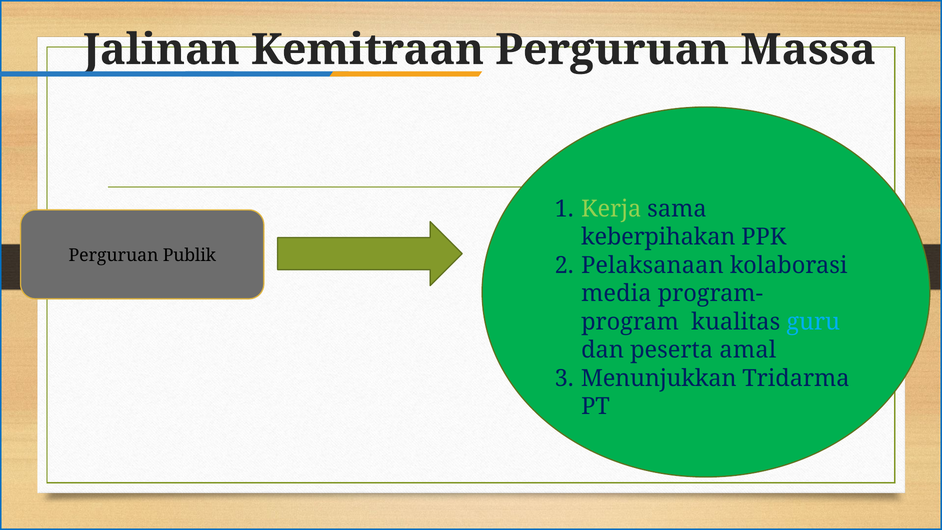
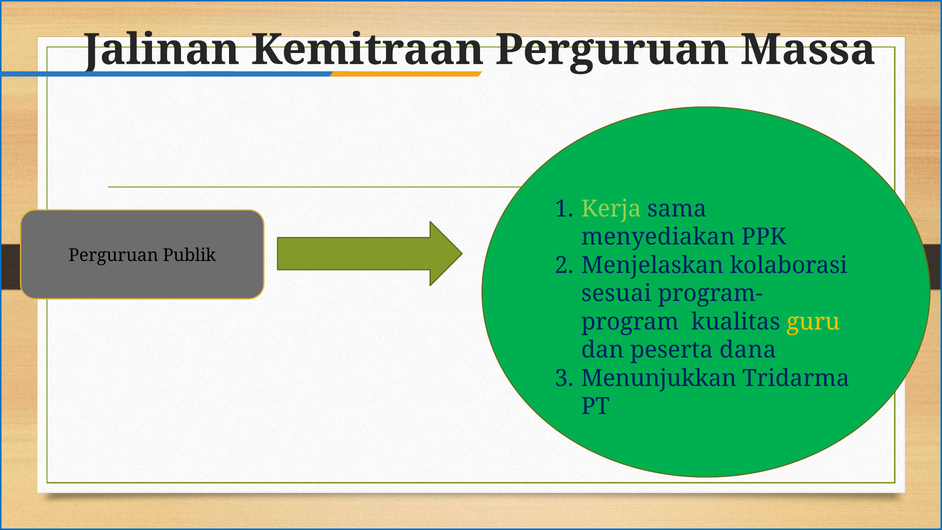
keberpihakan: keberpihakan -> menyediakan (658, 237)
Pelaksanaan: Pelaksanaan -> Menjelaskan (652, 265)
media: media -> sesuai (616, 294)
guru colour: light blue -> yellow (813, 322)
amal: amal -> dana (748, 350)
